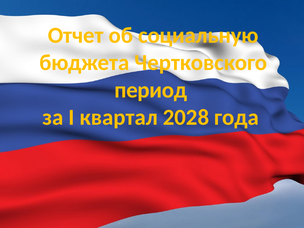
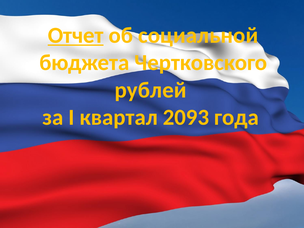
Отчет underline: none -> present (76, 35)
социальную: социальную -> социальной (198, 35)
период: период -> рублей (151, 90)
2028: 2028 -> 2093 (186, 117)
